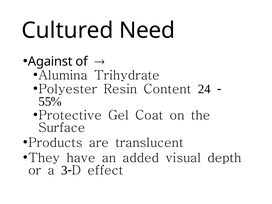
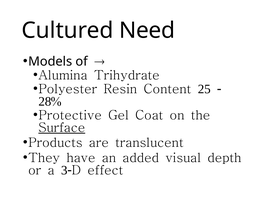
Against: Against -> Models (50, 62)
24: 24 -> 25 (204, 89)
55%: 55% -> 28% (50, 101)
Surface underline: none -> present (62, 128)
